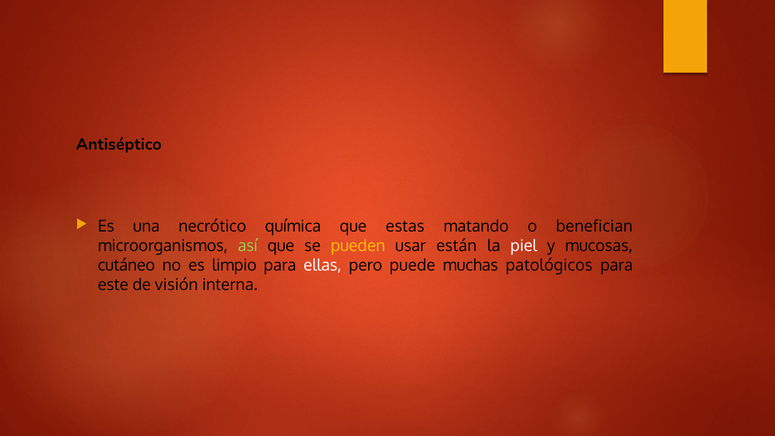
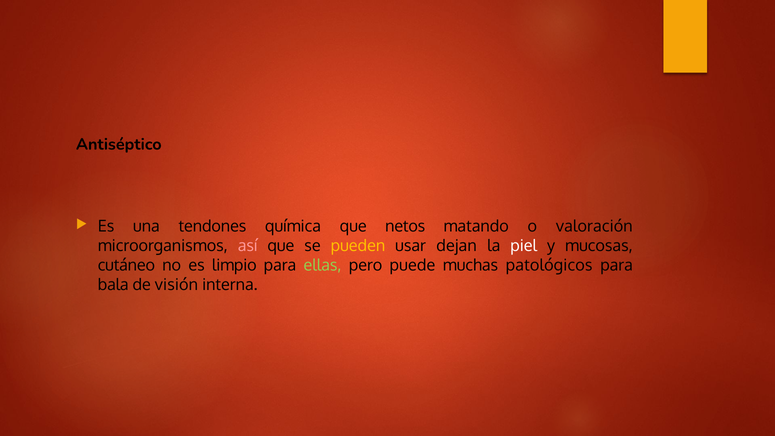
necrótico: necrótico -> tendones (212, 227)
estas: estas -> netos (405, 227)
benefician: benefician -> valoración (594, 227)
así colour: light green -> pink (248, 246)
están: están -> dejan (457, 246)
ellas colour: white -> light green (323, 265)
este: este -> bala (113, 285)
